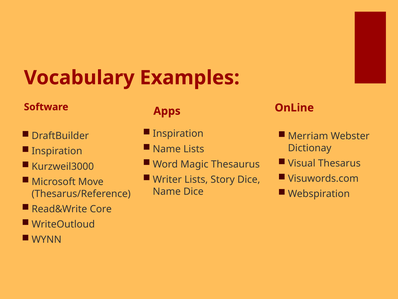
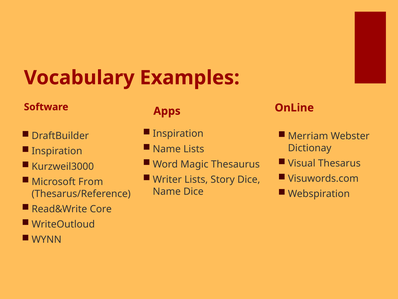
Move: Move -> From (91, 181)
